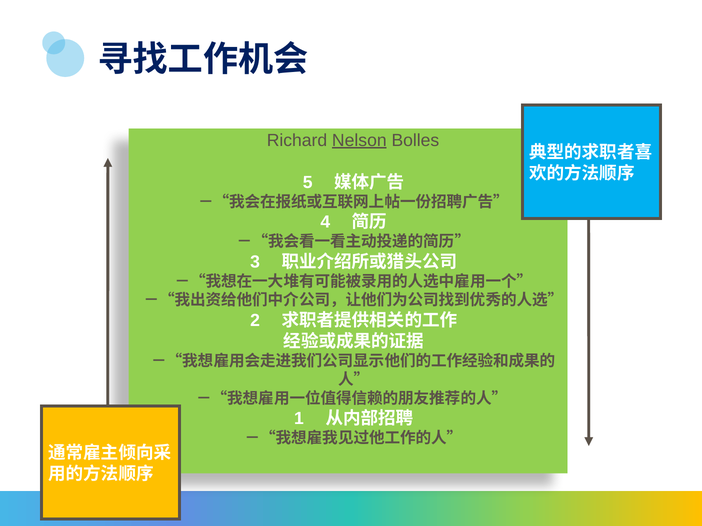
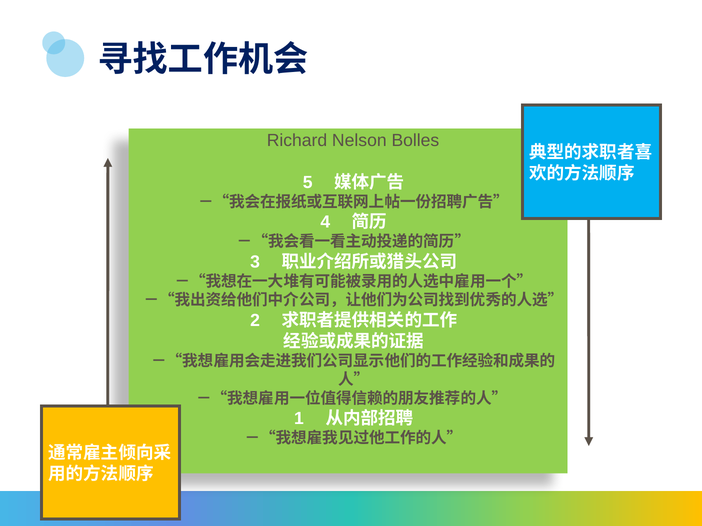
Nelson underline: present -> none (359, 140)
